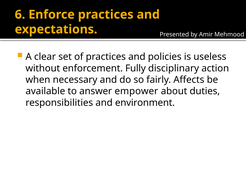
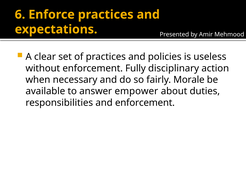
Affects: Affects -> Morale (189, 80)
and environment: environment -> enforcement (145, 102)
